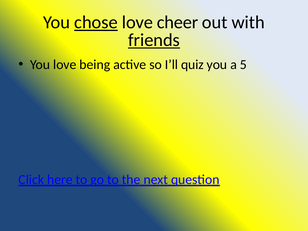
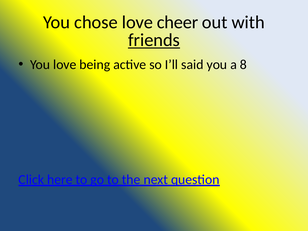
chose underline: present -> none (96, 22)
quiz: quiz -> said (192, 65)
5: 5 -> 8 (243, 65)
